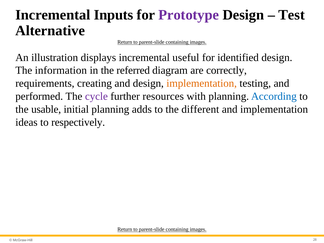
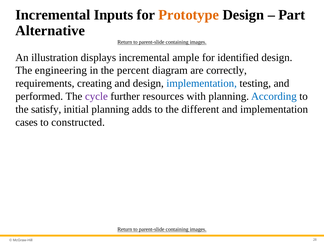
Prototype colour: purple -> orange (189, 15)
Test: Test -> Part (292, 15)
useful: useful -> ample (186, 57)
information: information -> engineering (61, 70)
referred: referred -> percent (133, 70)
implementation colour: orange -> blue (202, 83)
usable: usable -> satisfy (46, 109)
ideas: ideas -> cases (27, 122)
respectively: respectively -> constructed (78, 122)
